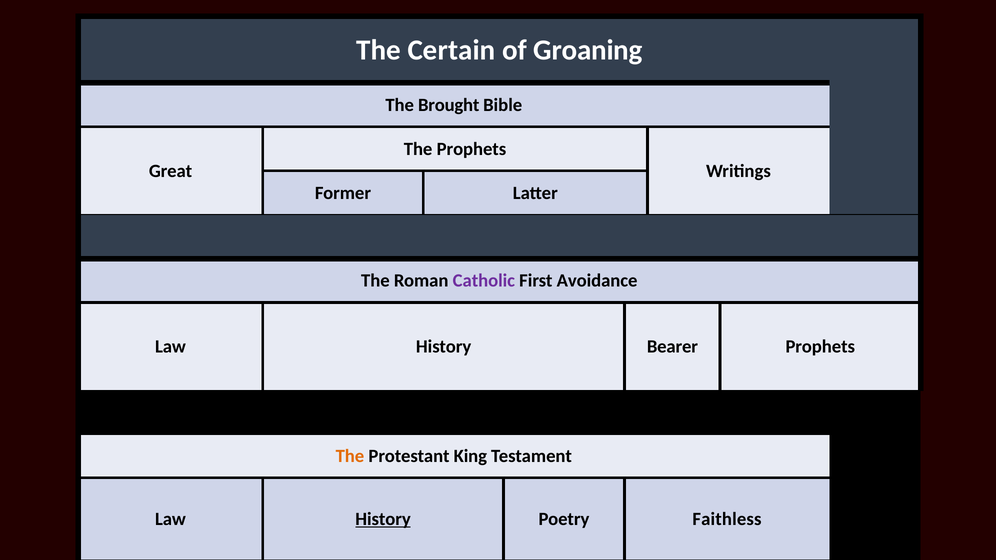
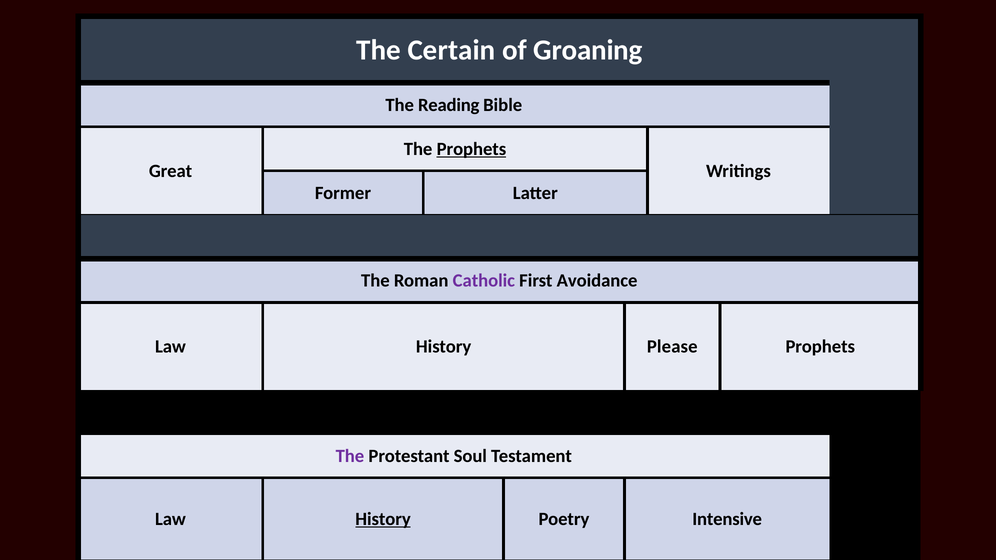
Brought: Brought -> Reading (449, 105)
Prophets underline: none -> present (471, 149)
Bearer: Bearer -> Please (672, 347)
The colour: orange -> purple (350, 457)
King: King -> Soul (470, 457)
Faithless: Faithless -> Intensive (727, 519)
